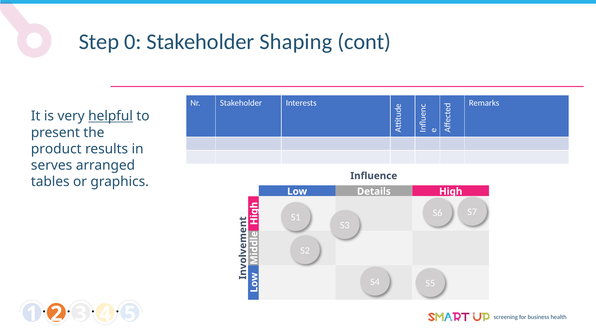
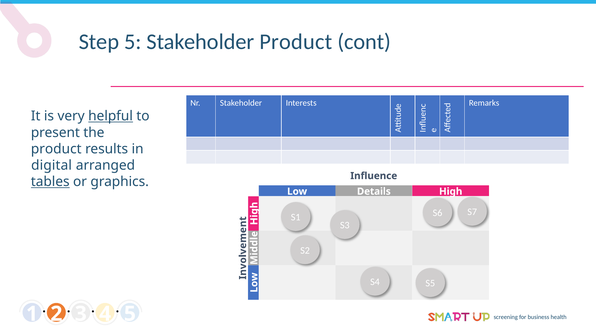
Step 0: 0 -> 5 (133, 42)
Stakeholder Shaping: Shaping -> Product (296, 42)
serves: serves -> digital (52, 165)
tables underline: none -> present (50, 181)
